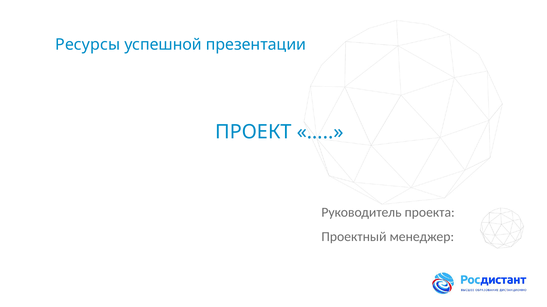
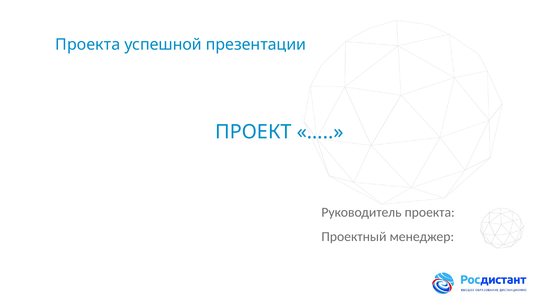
Ресурсы: Ресурсы -> Проекта (88, 45)
